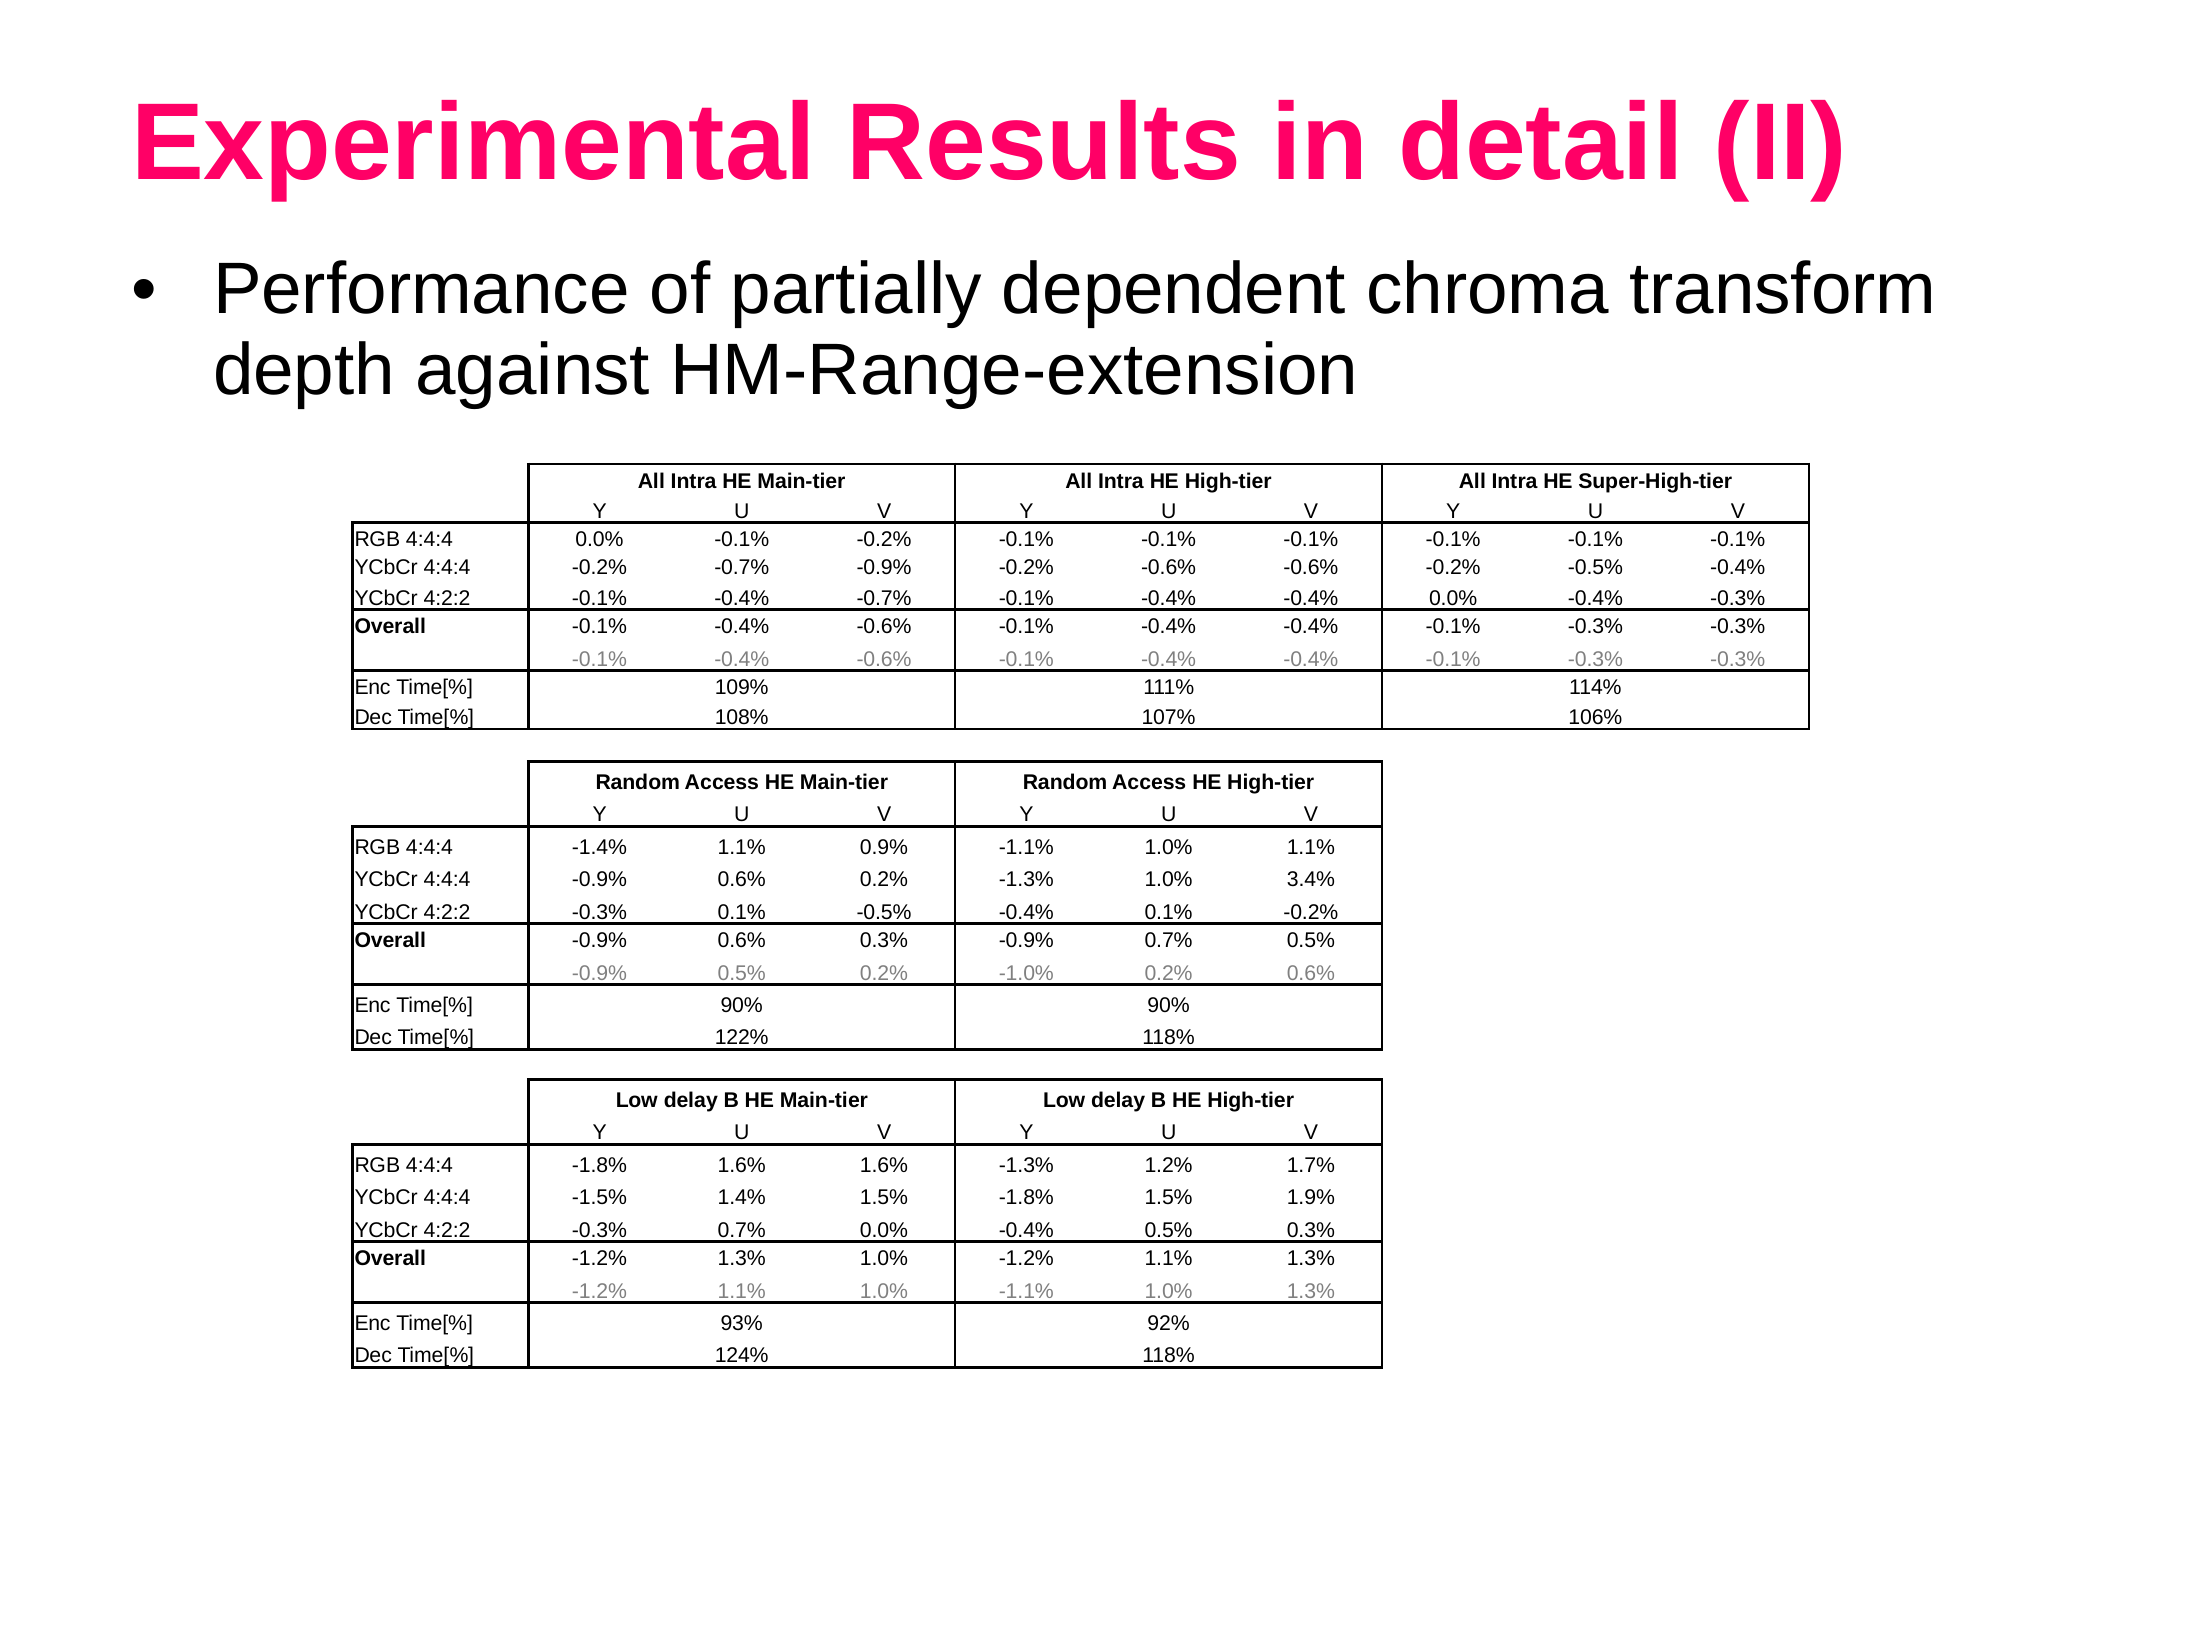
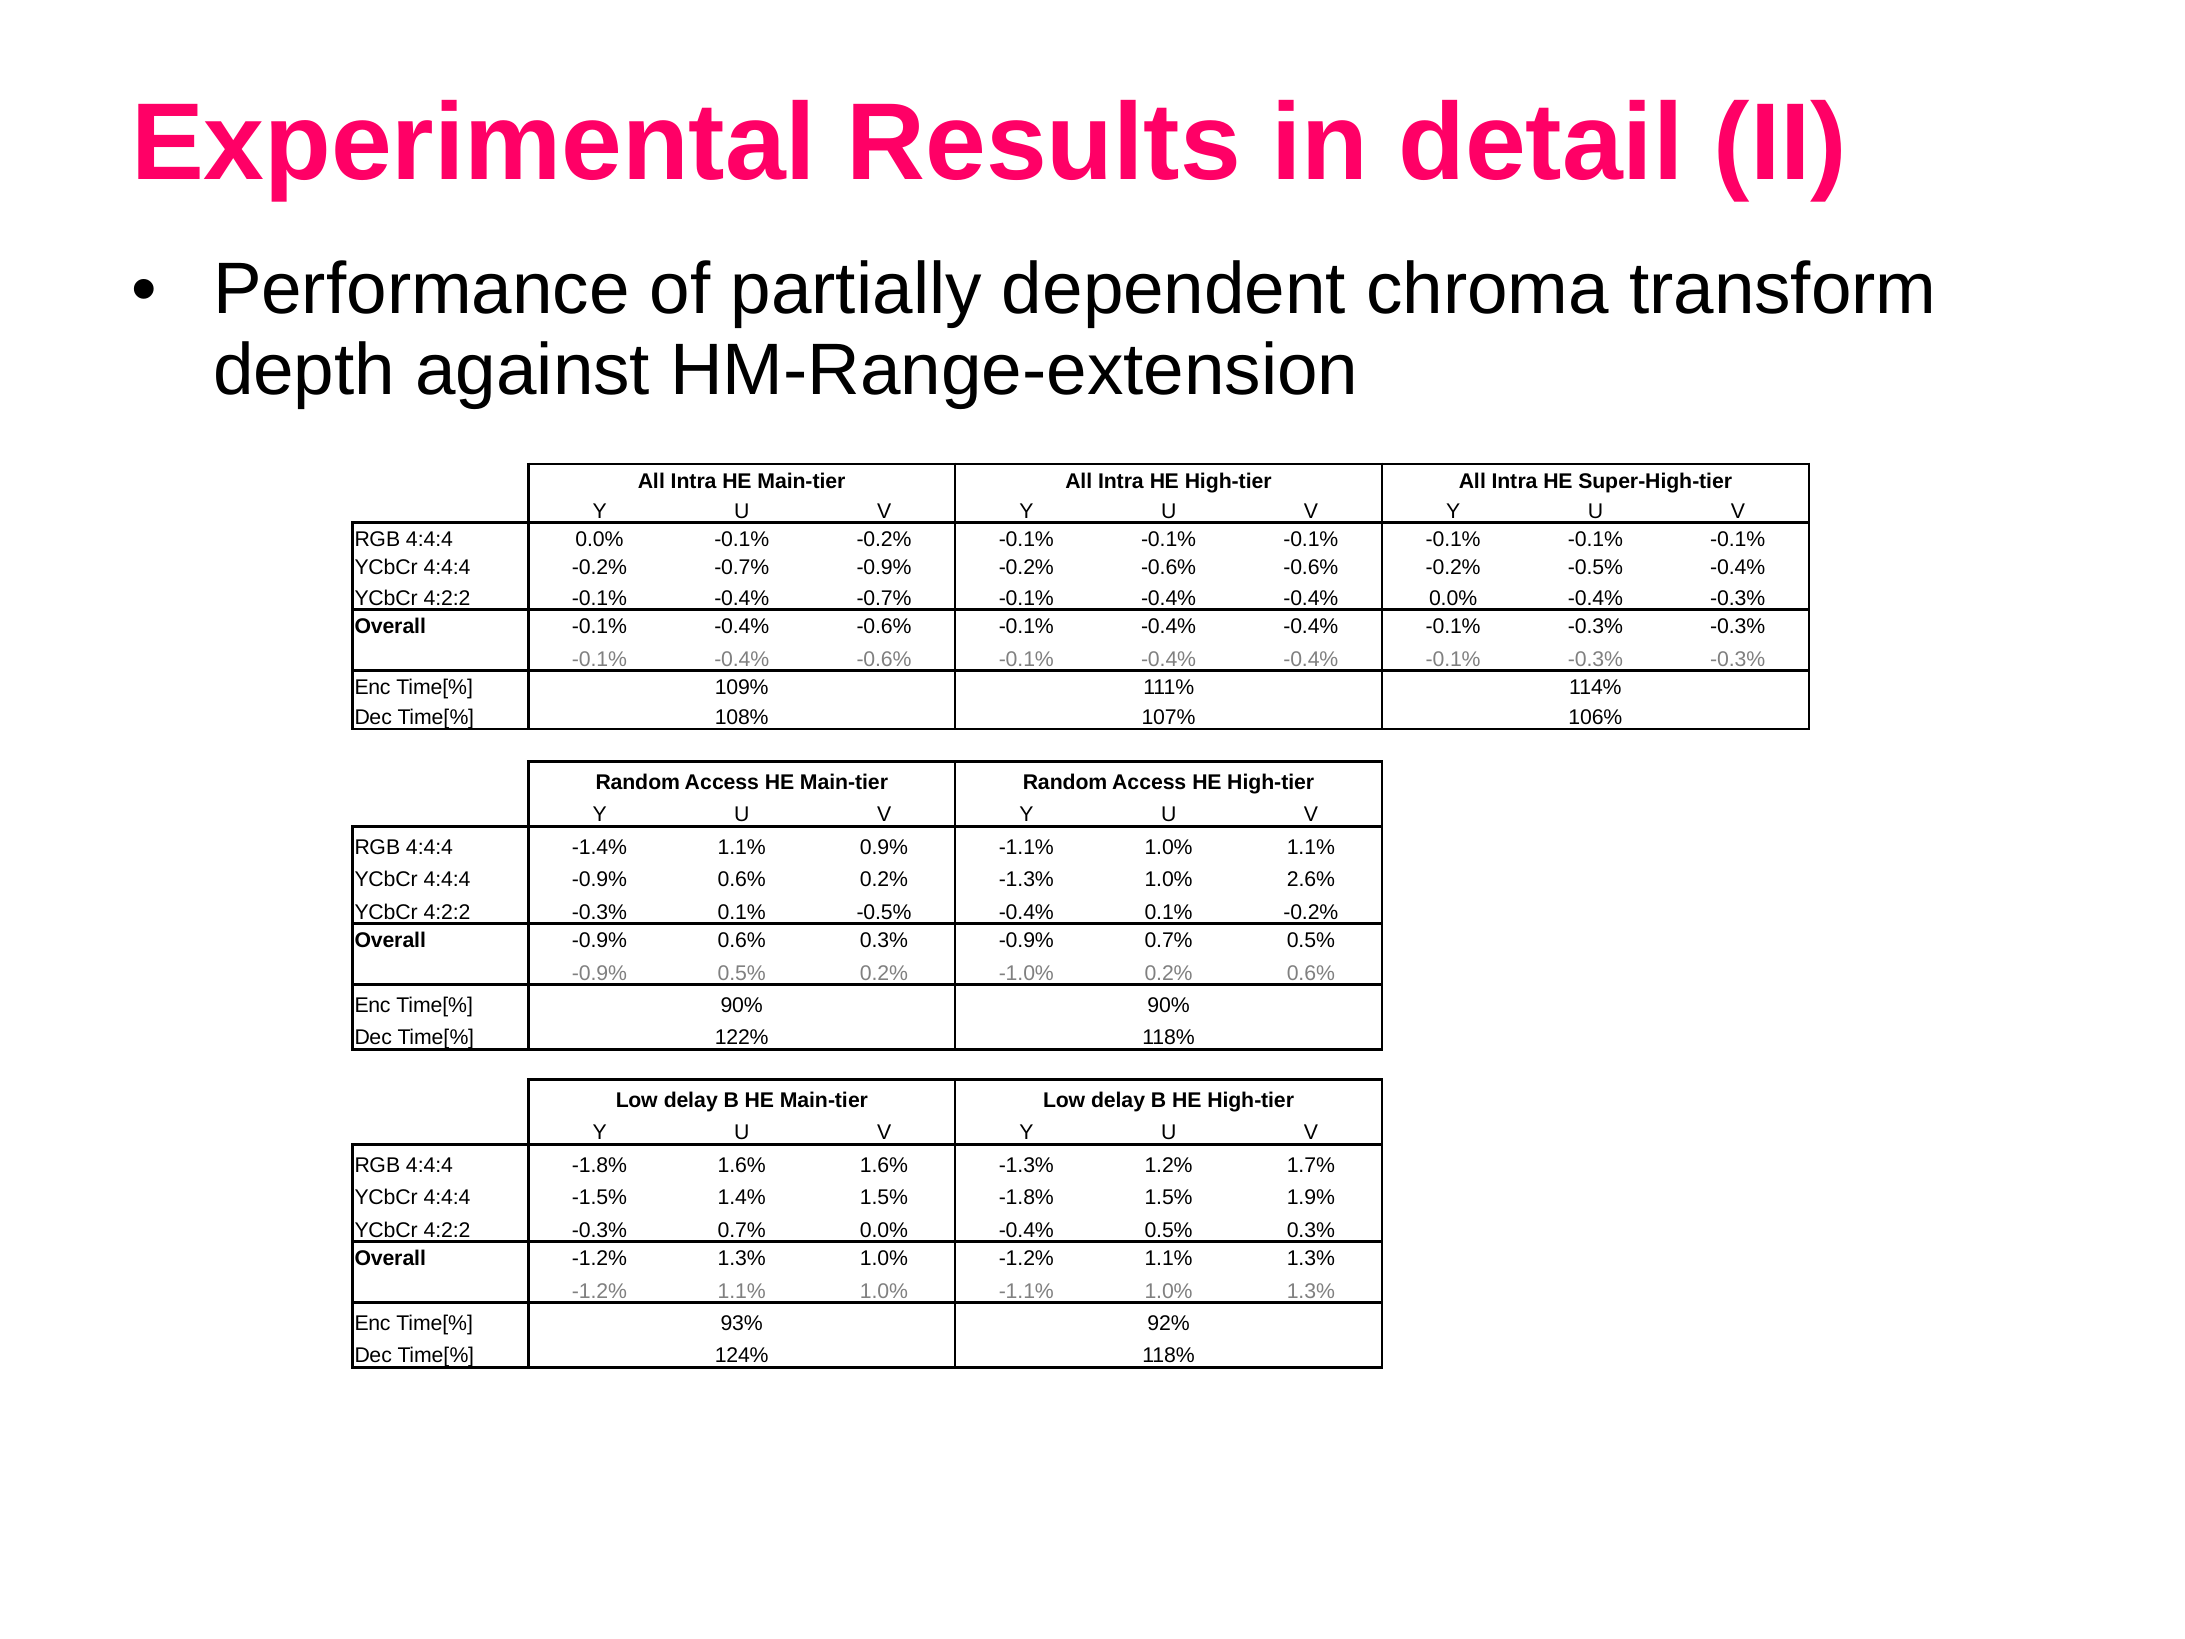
3.4%: 3.4% -> 2.6% (1311, 880)
